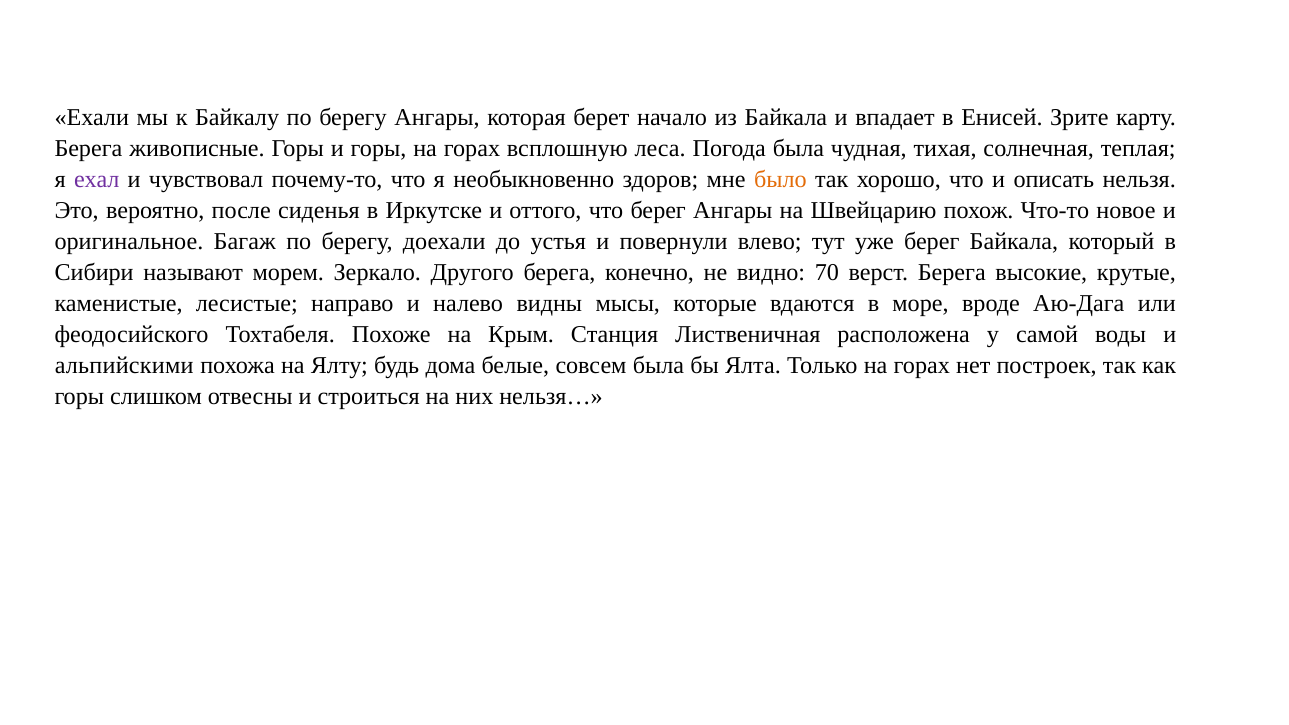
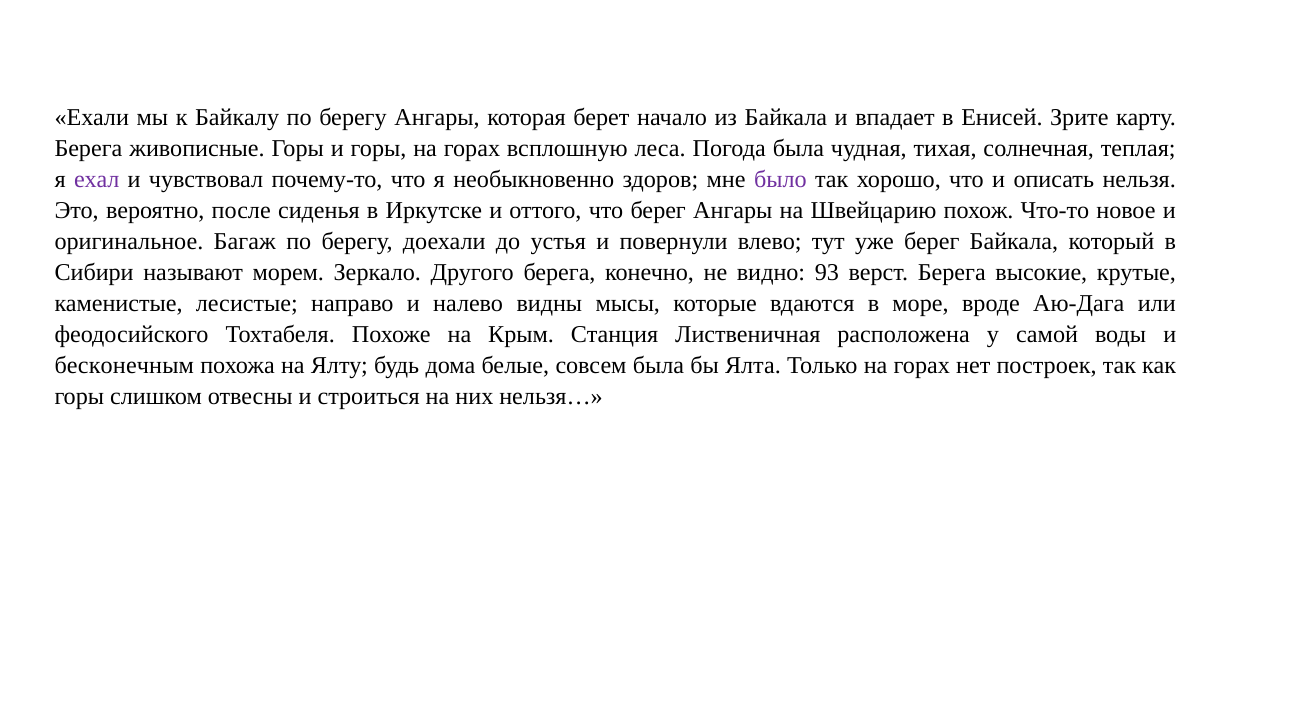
было colour: orange -> purple (780, 179)
70: 70 -> 93 (827, 272)
альпийскими: альпийскими -> бесконечным (124, 365)
